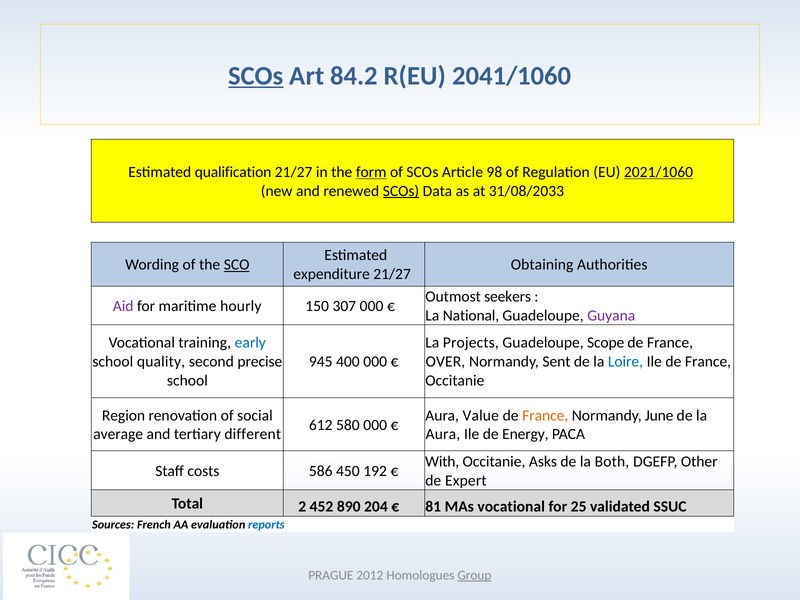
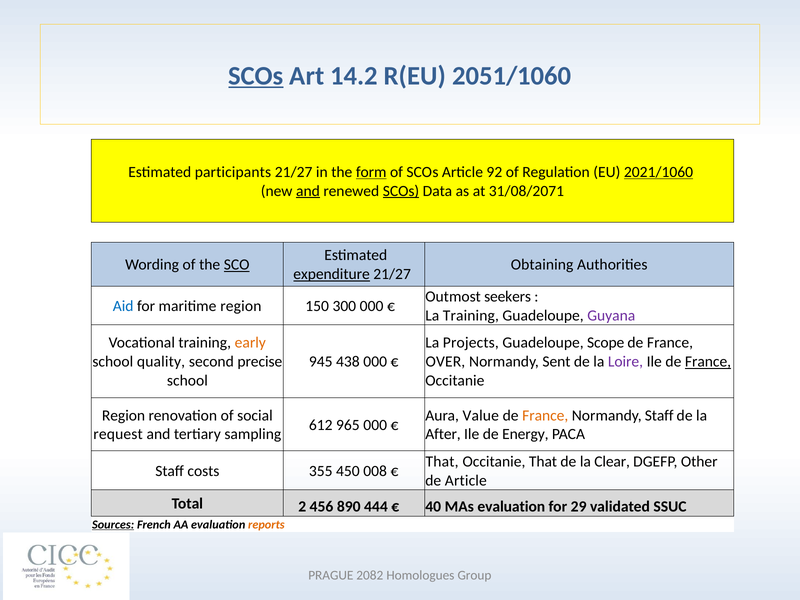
84.2: 84.2 -> 14.2 (354, 76)
2041/1060: 2041/1060 -> 2051/1060 (512, 76)
qualification: qualification -> participants (233, 172)
98: 98 -> 92 (494, 172)
and underline: none -> present (308, 191)
31/08/2033: 31/08/2033 -> 31/08/2071 (526, 191)
expenditure underline: none -> present (332, 274)
Aid colour: purple -> blue (123, 306)
maritime hourly: hourly -> region (241, 306)
307: 307 -> 300 (344, 306)
La National: National -> Training (471, 315)
early colour: blue -> orange (250, 343)
400: 400 -> 438 (348, 362)
Loire colour: blue -> purple (625, 362)
France underline: none -> present (708, 362)
Normandy June: June -> Staff (659, 415)
580: 580 -> 965 (348, 425)
average: average -> request (118, 434)
different: different -> sampling (253, 434)
Aura: Aura -> After (443, 434)
With: With -> That (442, 461)
Occitanie Asks: Asks -> That (543, 461)
Both: Both -> Clear (612, 461)
586: 586 -> 355 (321, 471)
192: 192 -> 008 (375, 471)
de Expert: Expert -> Article (466, 480)
452: 452 -> 456 (321, 507)
204: 204 -> 444 (376, 507)
81: 81 -> 40 (433, 507)
MAs vocational: vocational -> evaluation (511, 507)
25: 25 -> 29 (579, 507)
Sources underline: none -> present (113, 525)
reports colour: blue -> orange (266, 525)
2012: 2012 -> 2082 (370, 575)
Group underline: present -> none (474, 575)
